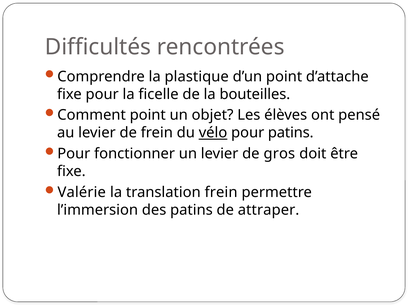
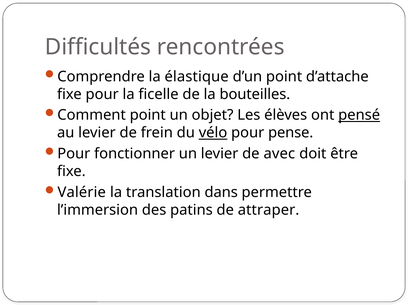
plastique: plastique -> élastique (197, 76)
pensé underline: none -> present (359, 115)
pour patins: patins -> pense (291, 133)
gros: gros -> avec (279, 154)
translation frein: frein -> dans (221, 192)
